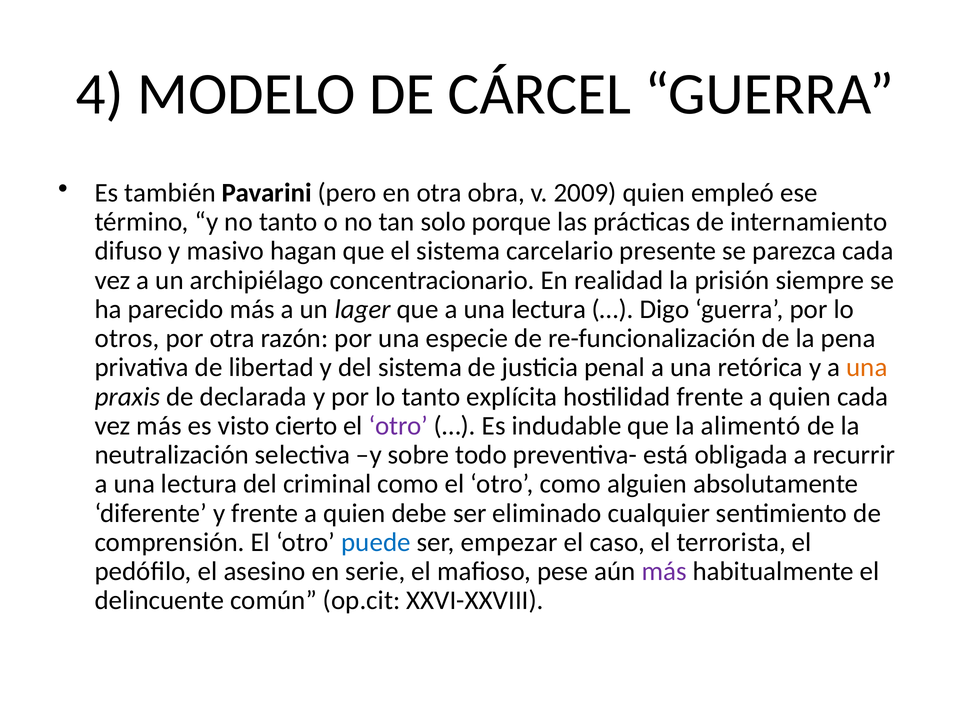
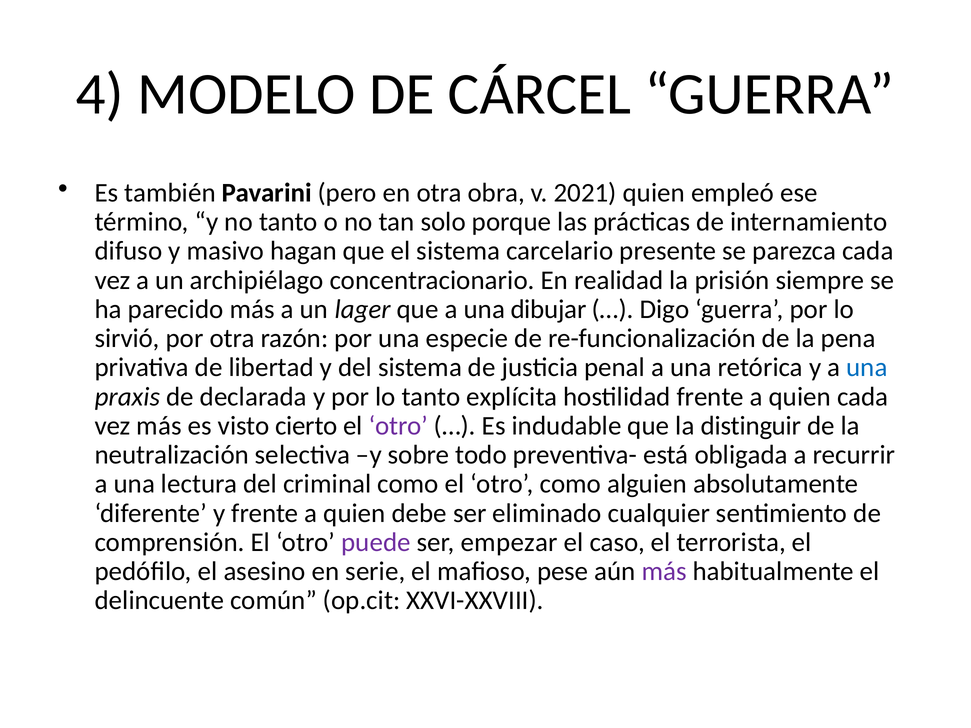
2009: 2009 -> 2021 (585, 193)
que a una lectura: lectura -> dibujar (549, 309)
otros: otros -> sirvió (127, 339)
una colour: orange -> blue (867, 368)
alimentó: alimentó -> distinguir (751, 426)
puede colour: blue -> purple (376, 542)
